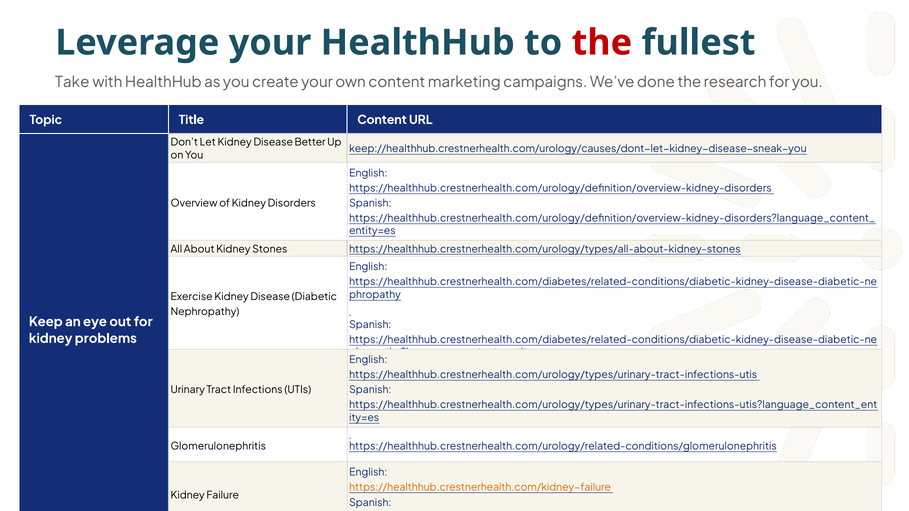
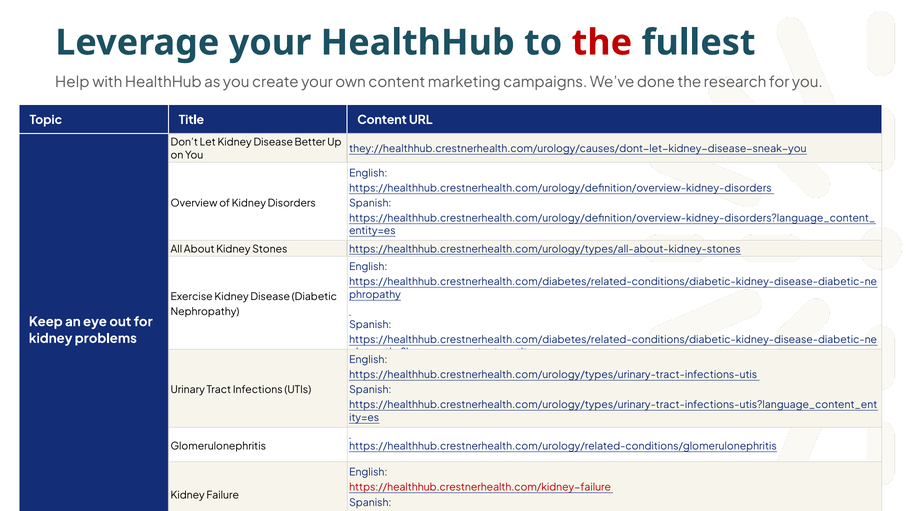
Take: Take -> Help (72, 82)
keep://healthhub.crestnerhealth.com/urology/causes/dont-let-kidney-disease-sneak-you: keep://healthhub.crestnerhealth.com/urology/causes/dont-let-kidney-disease-sneak-you -> they://healthhub.crestnerhealth.com/urology/causes/dont-let-kidney-disease-sneak-you (578, 149)
https://healthhub.crestnerhealth.com/kidney-failure colour: orange -> red (480, 488)
